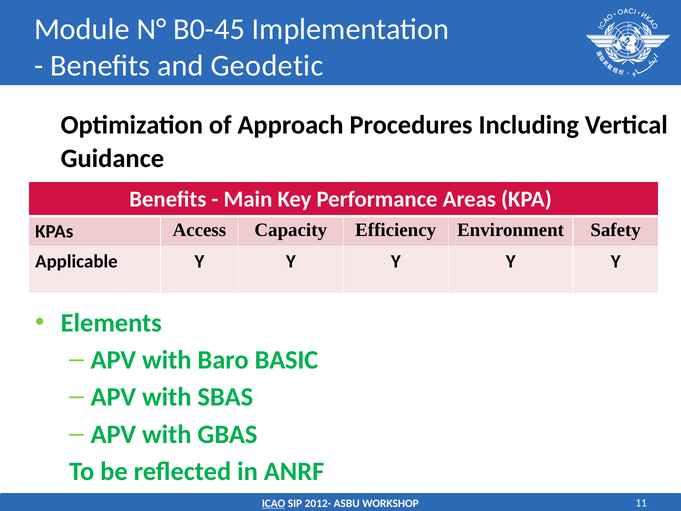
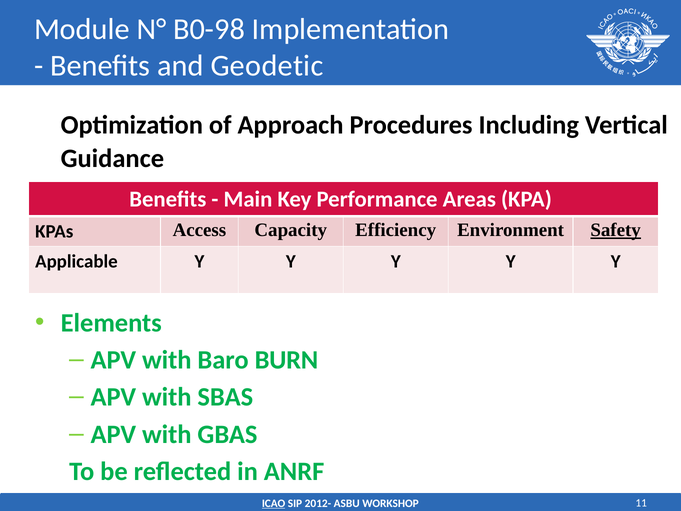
B0-45: B0-45 -> B0-98 (209, 29)
Safety underline: none -> present (616, 230)
BASIC: BASIC -> BURN (286, 360)
